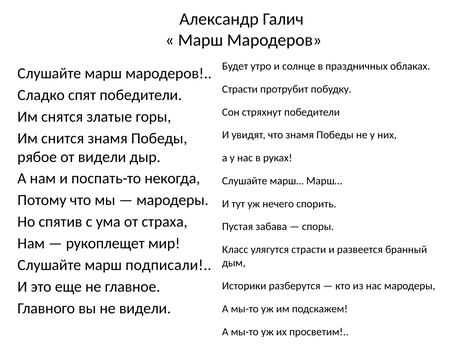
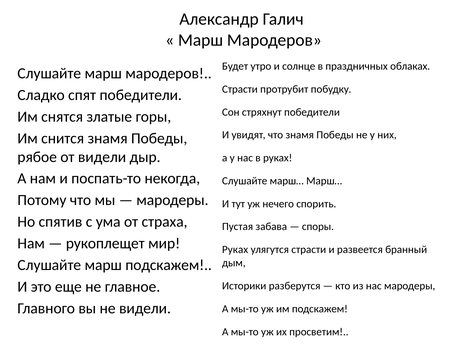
Класс: Класс -> Руках (235, 250)
марш подписали: подписали -> подскажем (169, 265)
